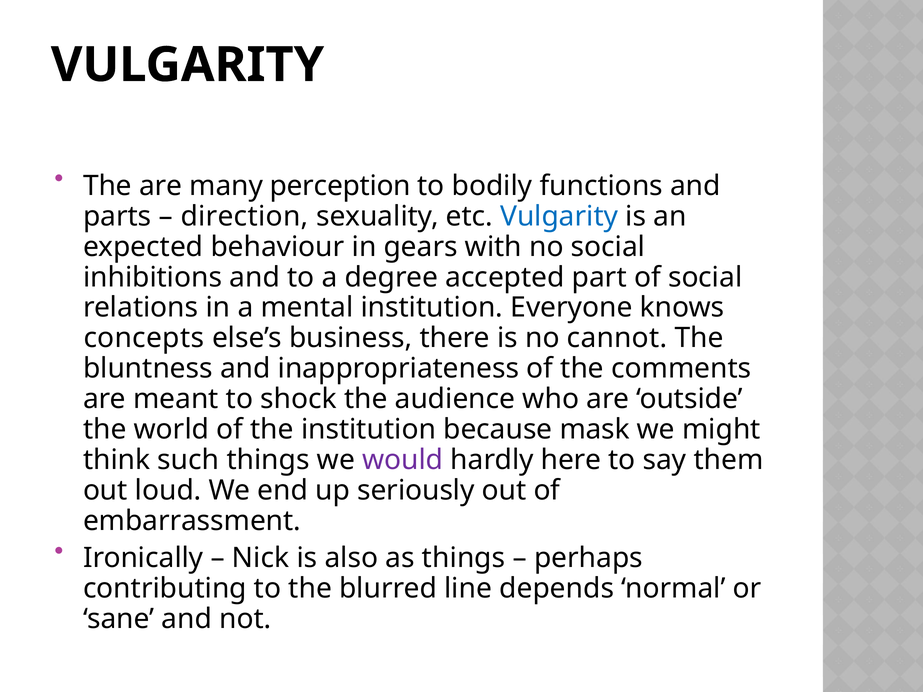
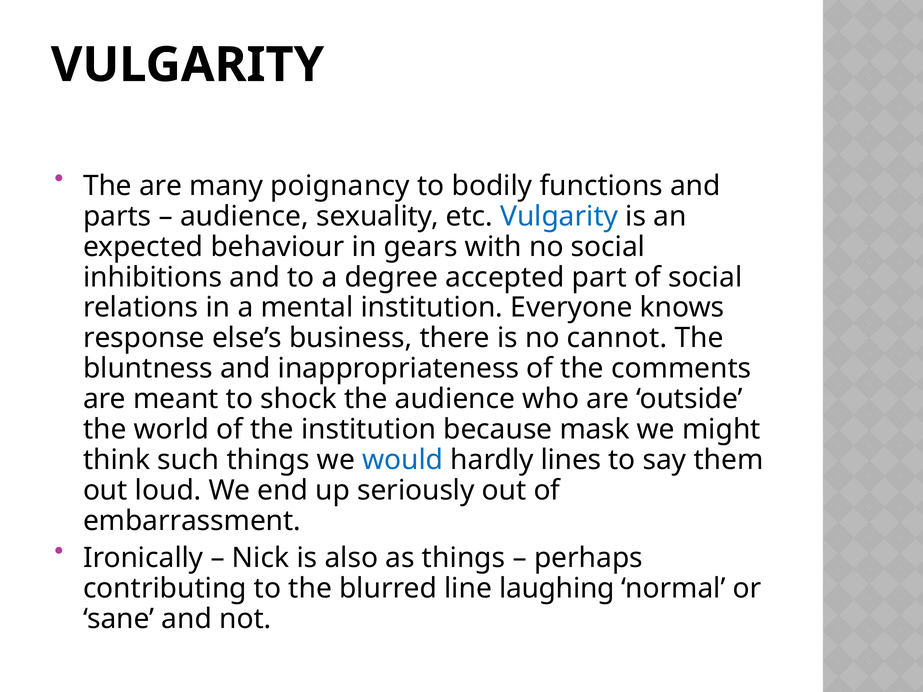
perception: perception -> poignancy (340, 186)
direction: direction -> audience (245, 216)
concepts: concepts -> response (144, 338)
would colour: purple -> blue (403, 460)
here: here -> lines (571, 460)
depends: depends -> laughing (557, 589)
